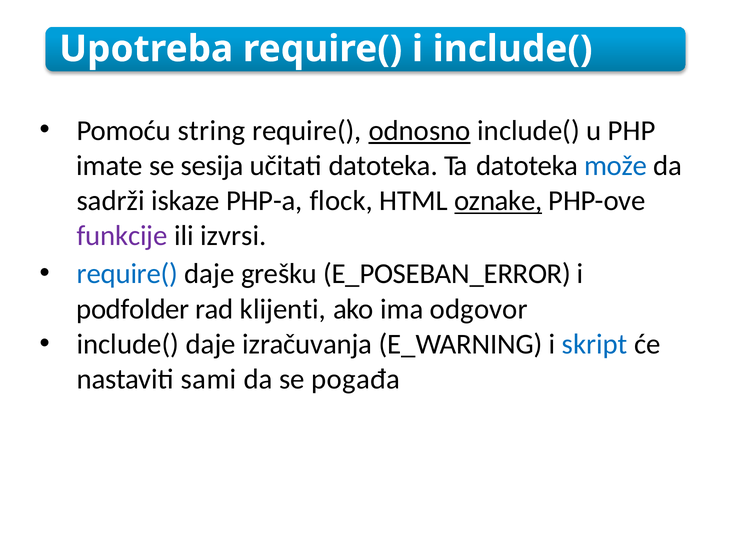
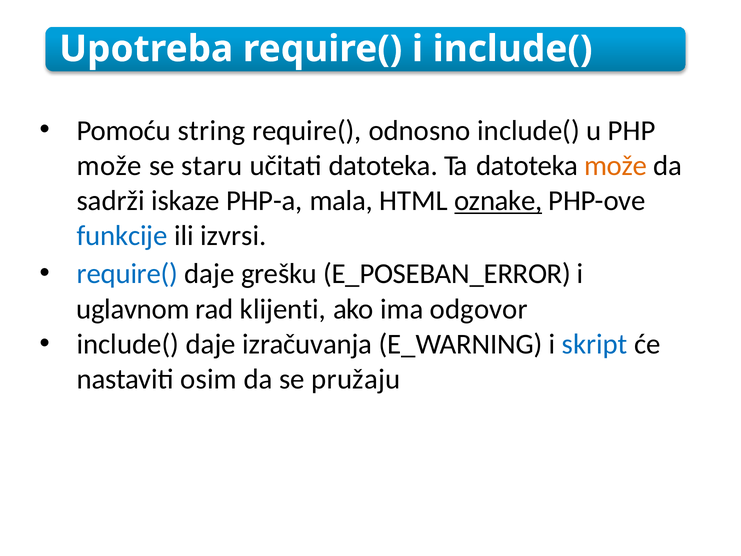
odnosno underline: present -> none (420, 130)
imate: imate -> može (109, 166)
sesija: sesija -> staru (212, 166)
može colour: blue -> orange (616, 166)
flock: flock -> mala (341, 201)
funkcije colour: purple -> blue (122, 236)
podfolder: podfolder -> uglavnom (133, 309)
sami: sami -> osim (209, 379)
pogađa: pogađa -> pružaju (356, 379)
